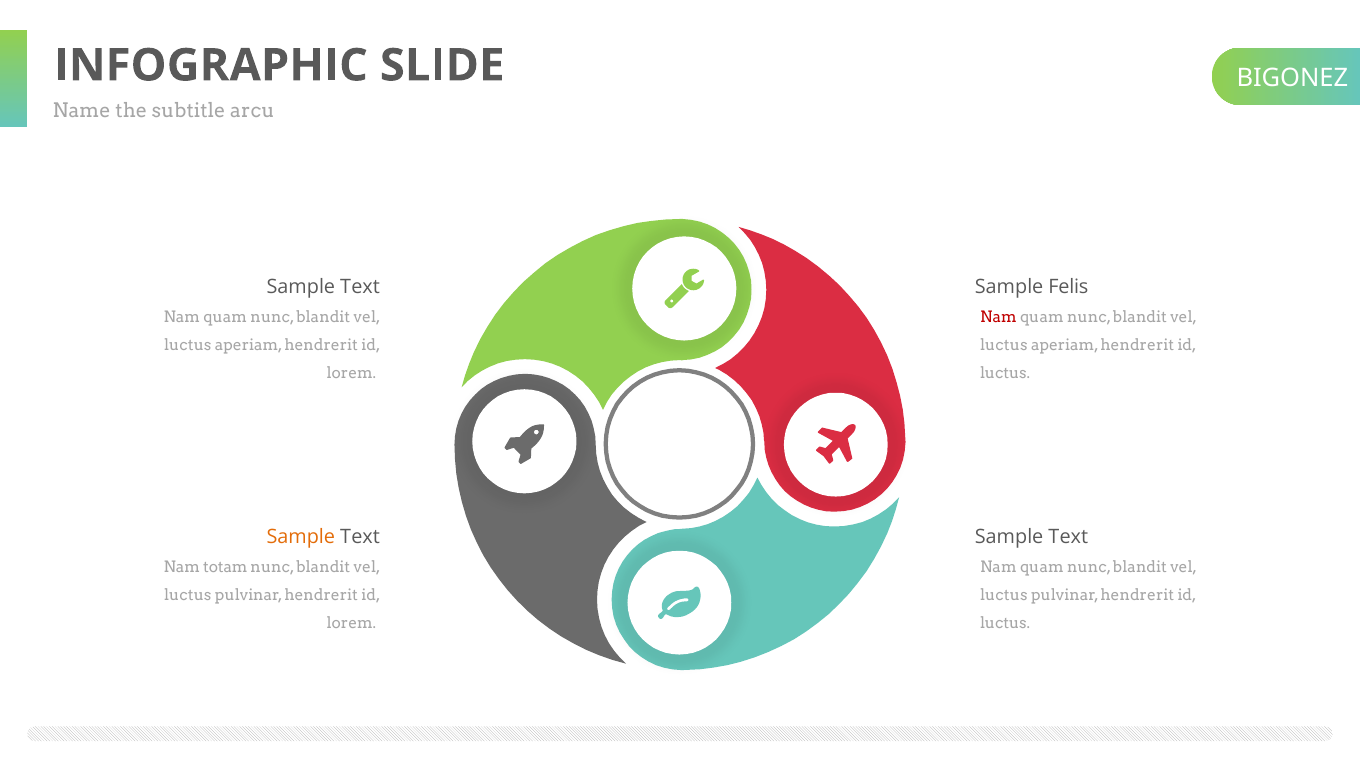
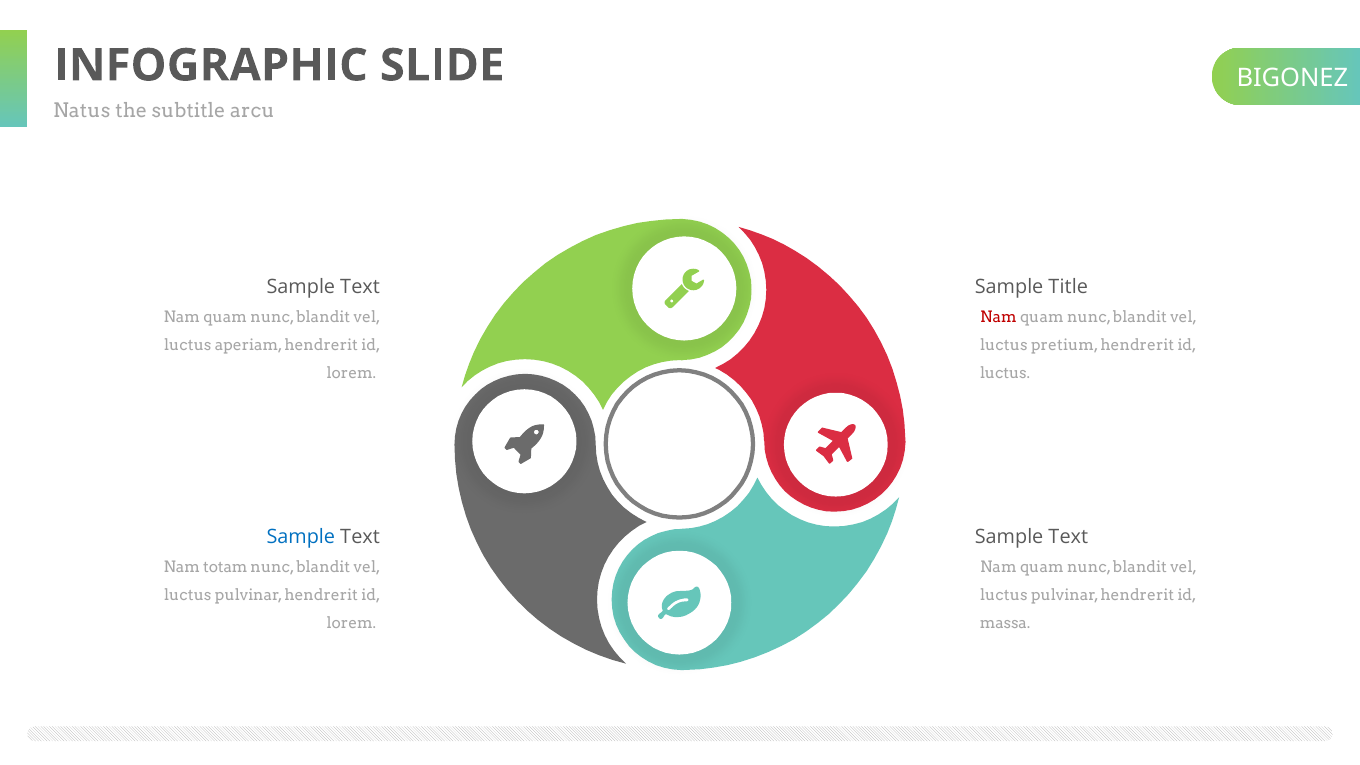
Name: Name -> Natus (82, 111)
Felis: Felis -> Title (1068, 287)
aperiam: aperiam -> pretium (1065, 345)
Sample colour: orange -> blue (301, 537)
luctus: luctus -> massa (1005, 624)
